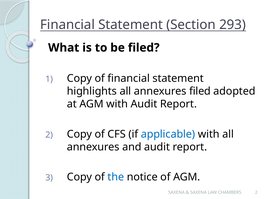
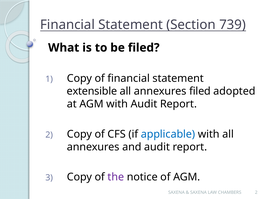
293: 293 -> 739 (233, 25)
highlights: highlights -> extensible (92, 91)
the colour: blue -> purple (116, 177)
